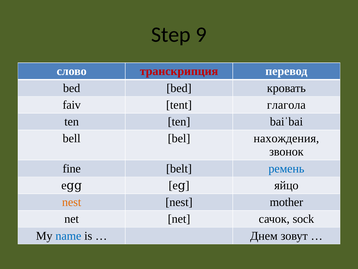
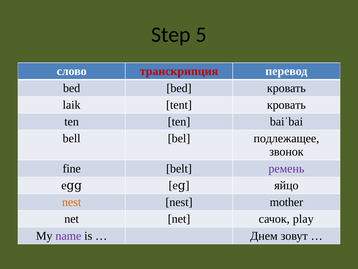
9: 9 -> 5 (201, 35)
faiv: faiv -> laik (72, 105)
tent глагола: глагола -> кровать (286, 105)
нахождения: нахождения -> подлежащее (286, 138)
ремень colour: blue -> purple (286, 168)
sock: sock -> play (303, 219)
name colour: blue -> purple (68, 235)
